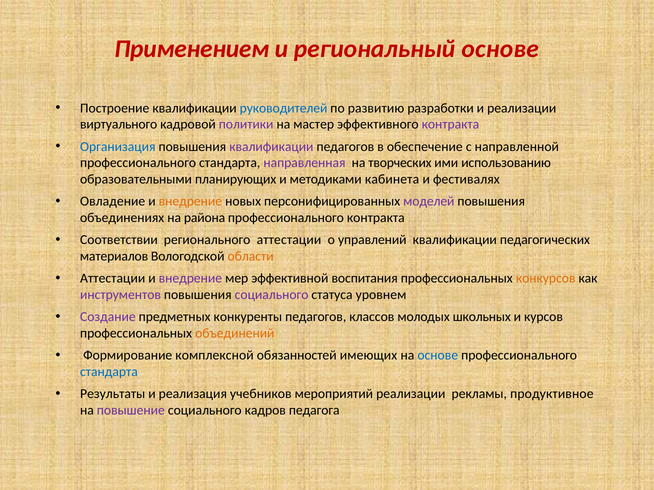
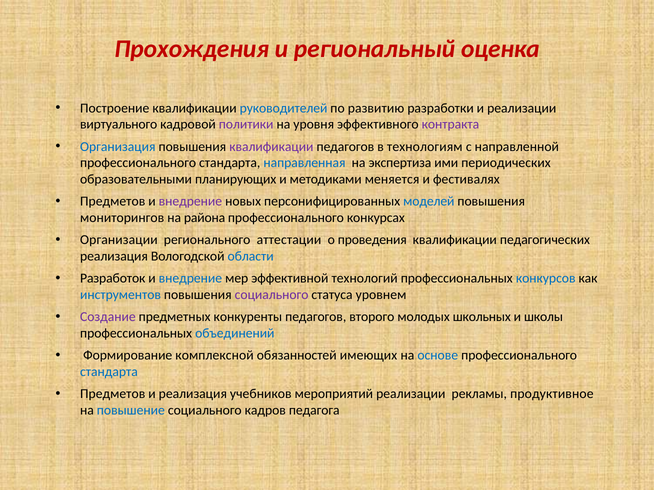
Применением: Применением -> Прохождения (192, 49)
региональный основе: основе -> оценка (500, 49)
мастер: мастер -> уровня (314, 125)
обеспечение: обеспечение -> технологиям (425, 147)
направленная colour: purple -> blue (304, 163)
творческих: творческих -> экспертиза (400, 163)
использованию: использованию -> периодических (506, 163)
кабинета: кабинета -> меняется (392, 180)
Овладение: Овладение -> Предметов (113, 202)
внедрение colour: orange -> purple (190, 202)
моделей colour: purple -> blue (429, 202)
объединениях: объединениях -> мониторингов (122, 218)
профессионального контракта: контракта -> конкурсах (376, 218)
Соответствии: Соответствии -> Организации (119, 240)
управлений: управлений -> проведения (372, 240)
материалов: материалов -> реализация (114, 257)
области colour: orange -> blue (251, 257)
Аттестации: Аттестации -> Разработок (113, 279)
внедрение colour: purple -> blue (190, 279)
воспитания: воспитания -> технологий (365, 279)
конкурсов colour: orange -> blue (546, 279)
инструментов colour: purple -> blue (121, 295)
классов: классов -> второго (372, 317)
курсов: курсов -> школы (544, 317)
объединений colour: orange -> blue (235, 334)
Результаты: Результаты -> Предметов (113, 394)
повышение colour: purple -> blue (131, 411)
